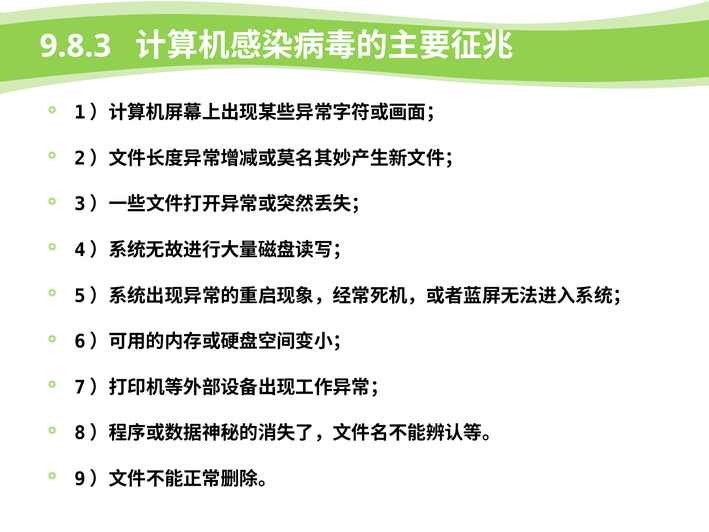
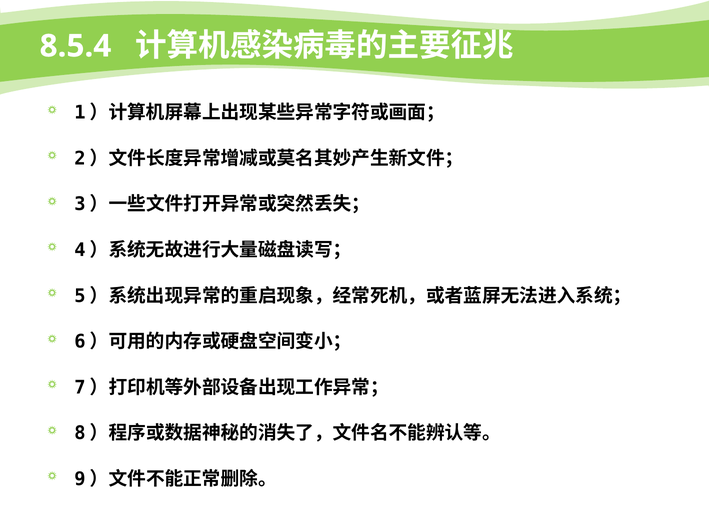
9.8.3: 9.8.3 -> 8.5.4 (75, 46)
